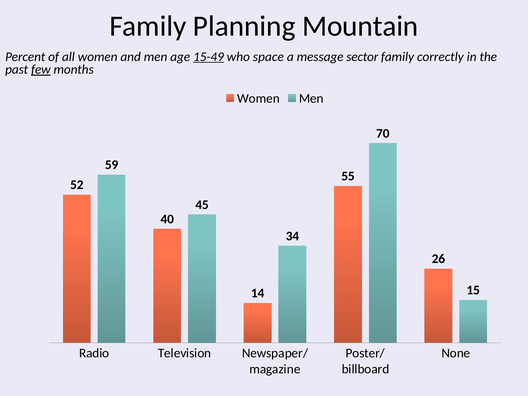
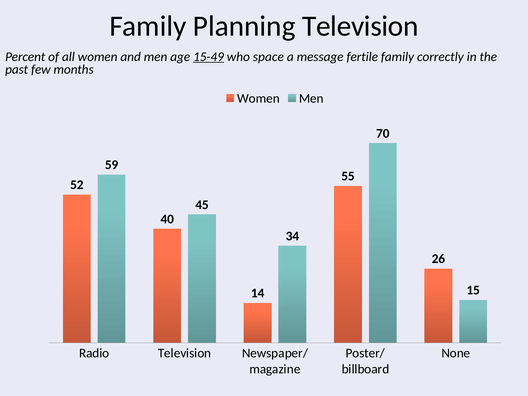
Planning Mountain: Mountain -> Television (360, 26)
sector: sector -> fertile (362, 57)
few underline: present -> none (41, 69)
